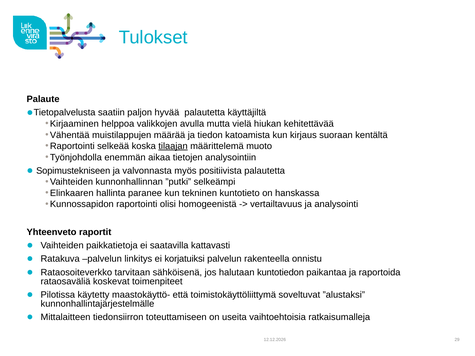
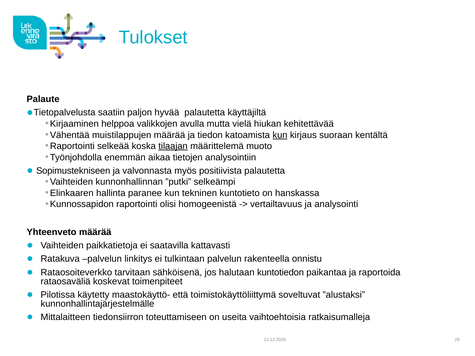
kun underline: none -> present (280, 135)
Yhteenveto raportit: raportit -> määrää (95, 232)
korjatuiksi: korjatuiksi -> tulkintaan (185, 259)
